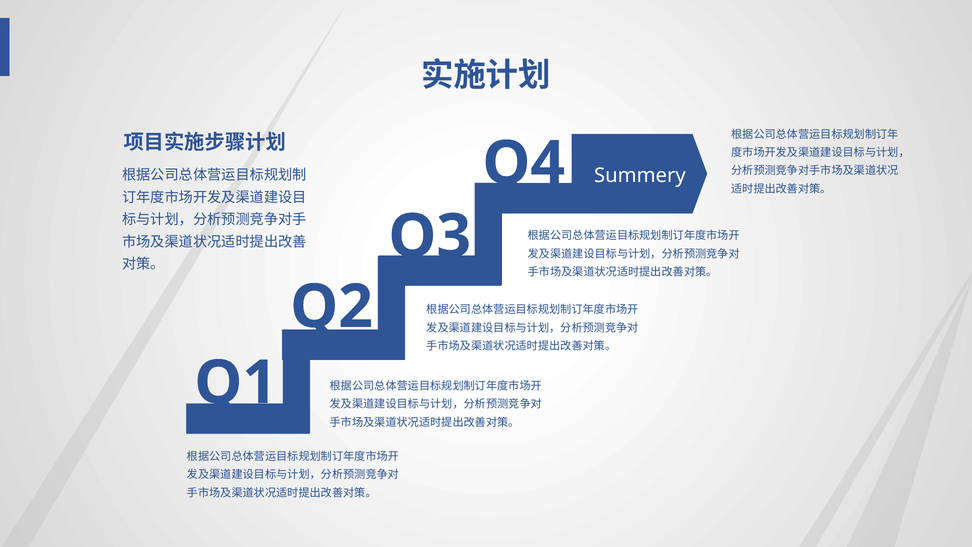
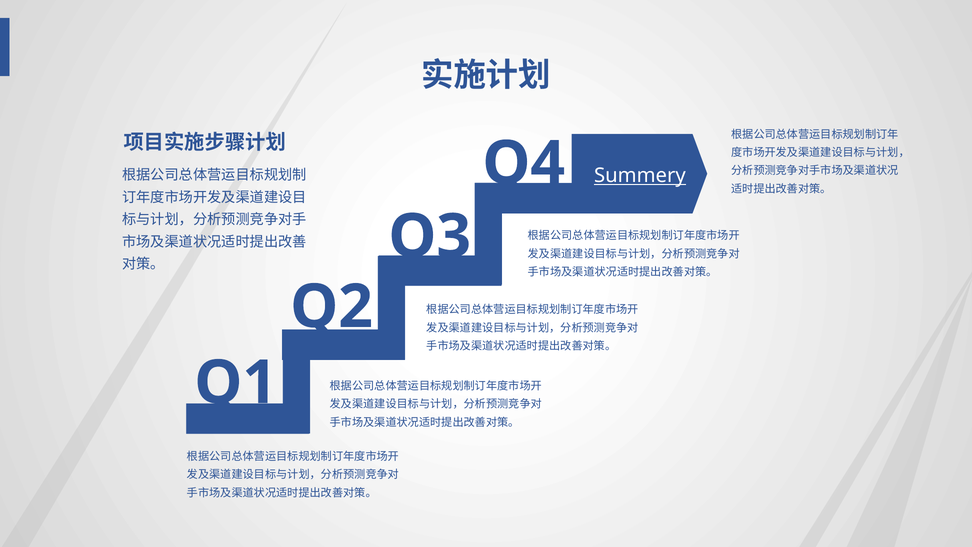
Summery underline: none -> present (640, 176)
